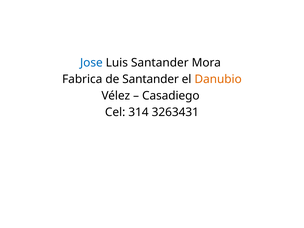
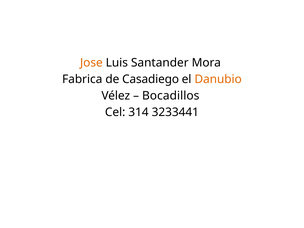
Jose colour: blue -> orange (91, 63)
de Santander: Santander -> Casadiego (151, 79)
Casadiego: Casadiego -> Bocadillos (171, 96)
3263431: 3263431 -> 3233441 (175, 112)
